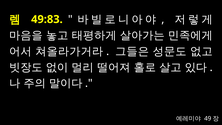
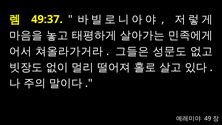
49:83: 49:83 -> 49:37 (47, 19)
